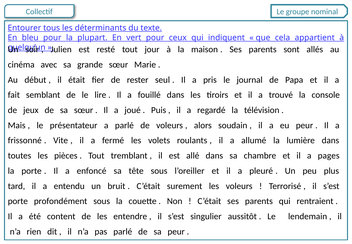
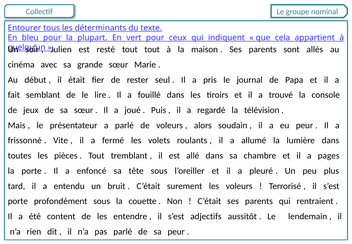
tout jour: jour -> tout (152, 49)
singulier: singulier -> adjectifs (206, 216)
